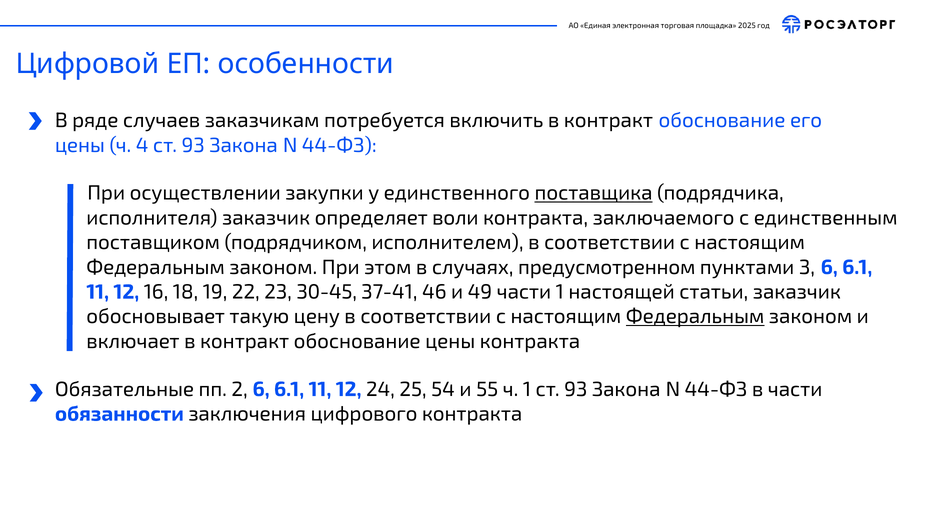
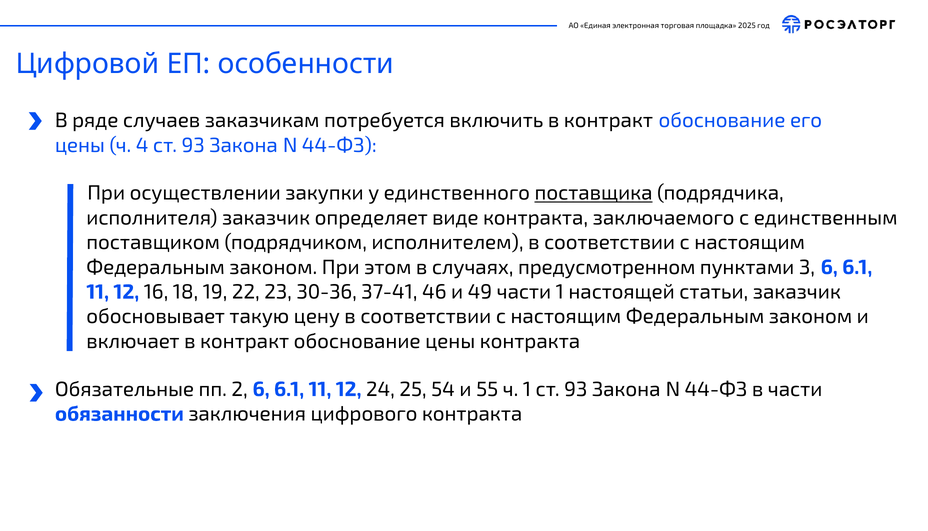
воли: воли -> виде (455, 218)
30-45: 30-45 -> 30-36 (327, 292)
Федеральным underline: present -> none (695, 317)
